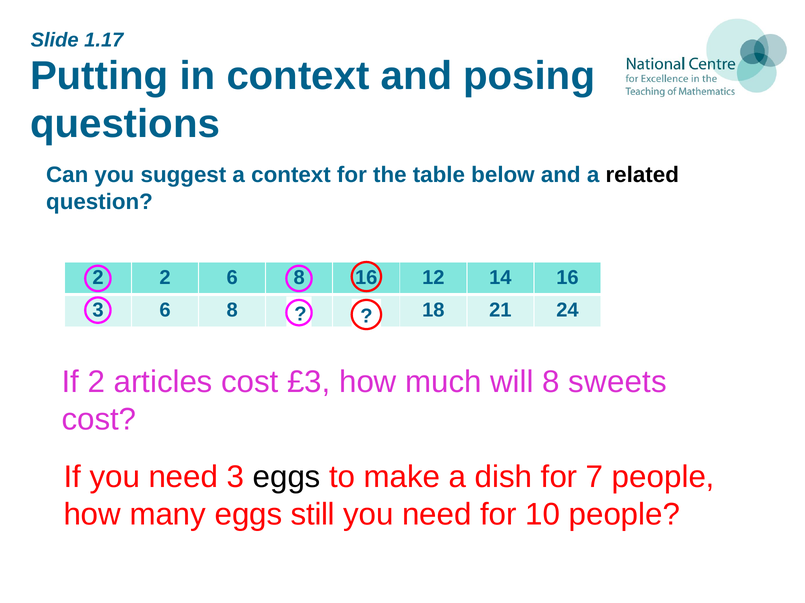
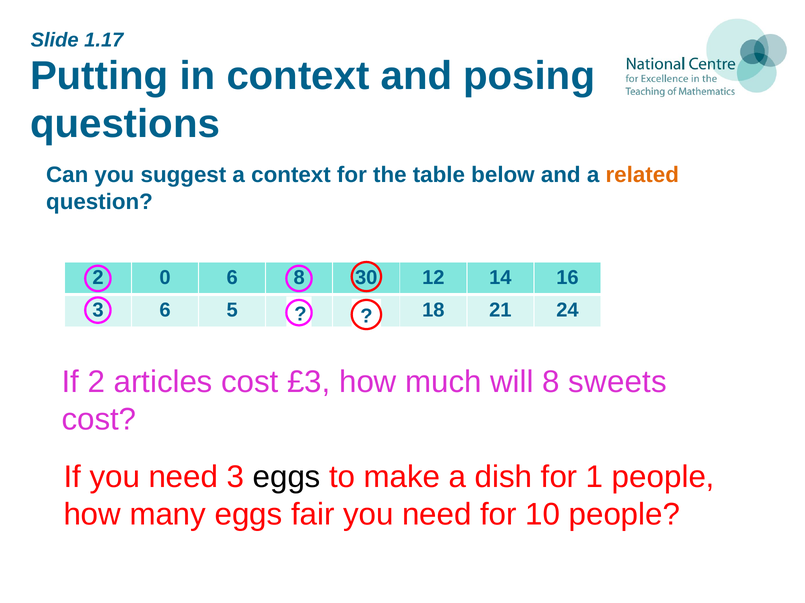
related colour: black -> orange (642, 175)
2 2: 2 -> 0 (165, 278)
8 16: 16 -> 30 (366, 278)
3 6 8: 8 -> 5 (232, 311)
7: 7 -> 1 (595, 477)
still: still -> fair (313, 515)
